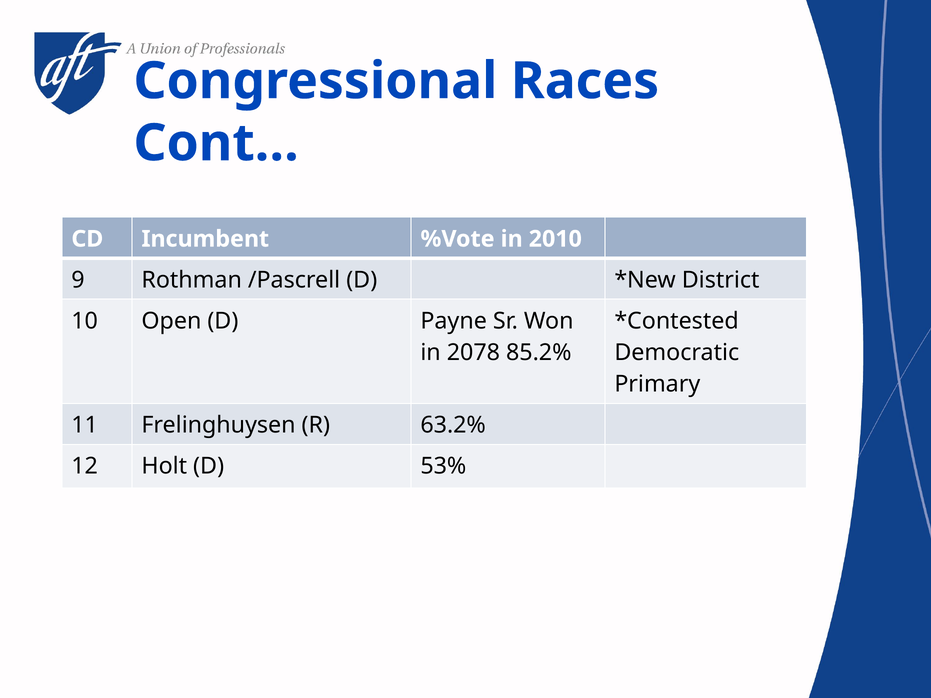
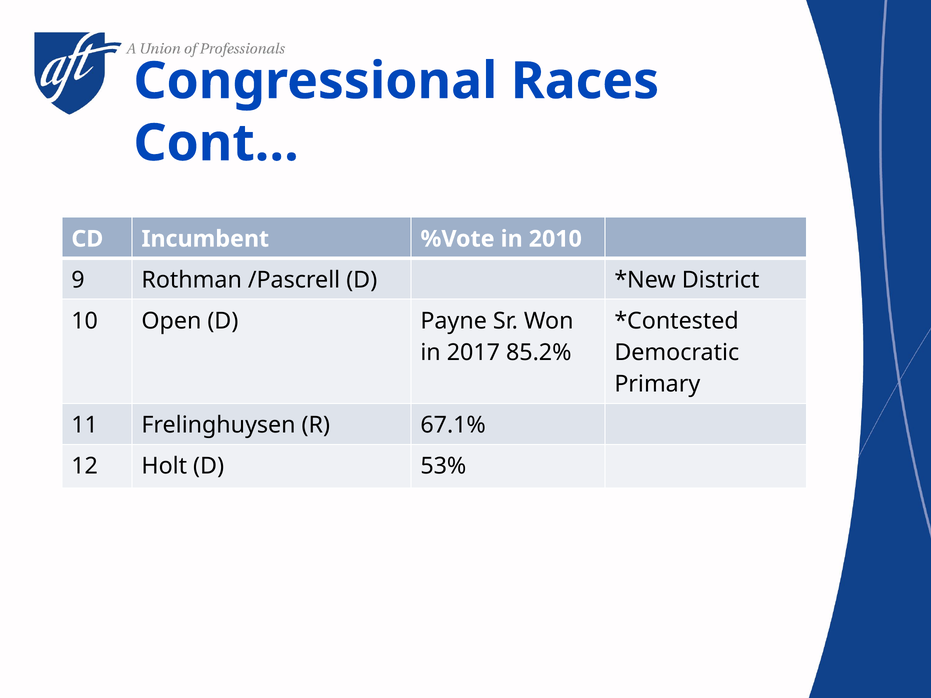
2078: 2078 -> 2017 (473, 353)
63.2%: 63.2% -> 67.1% (453, 425)
